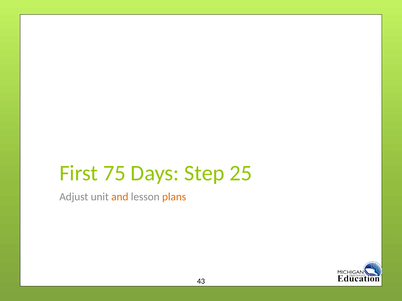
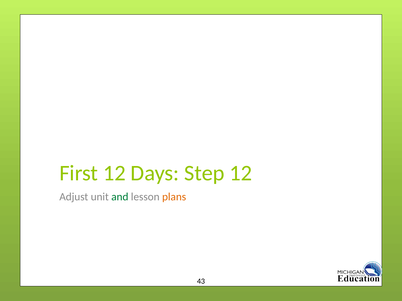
First 75: 75 -> 12 (114, 174)
Step 25: 25 -> 12 (241, 174)
and colour: orange -> green (120, 197)
